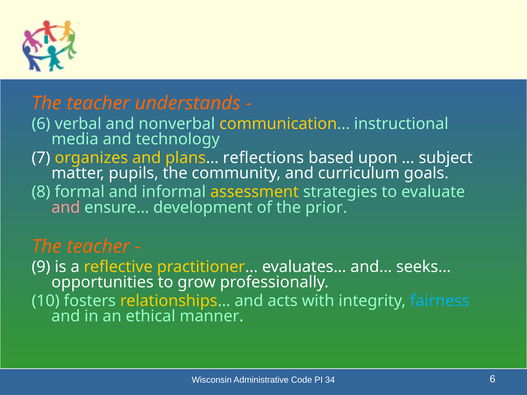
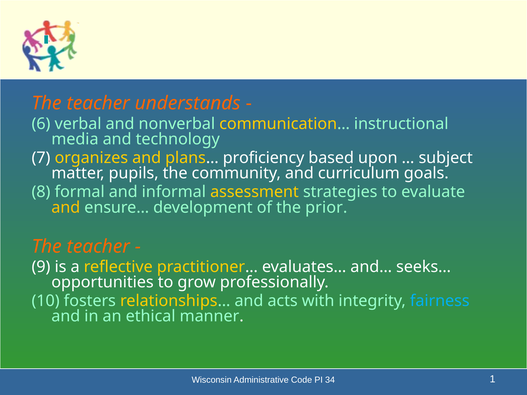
reflections: reflections -> proficiency (264, 158)
and colour: pink -> yellow (66, 208)
34 6: 6 -> 1 (493, 379)
